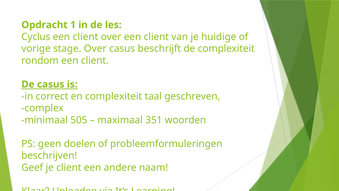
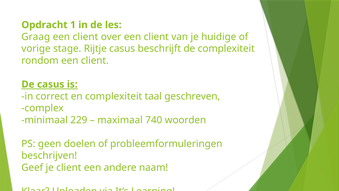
Cyclus: Cyclus -> Graag (36, 37)
stage Over: Over -> Rijtje (95, 49)
505: 505 -> 229 (79, 120)
351: 351 -> 740 (154, 120)
